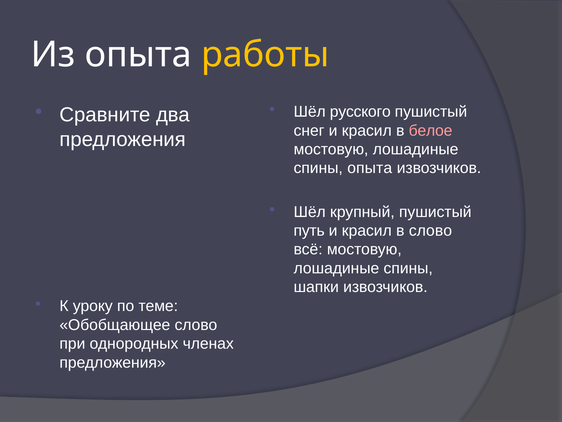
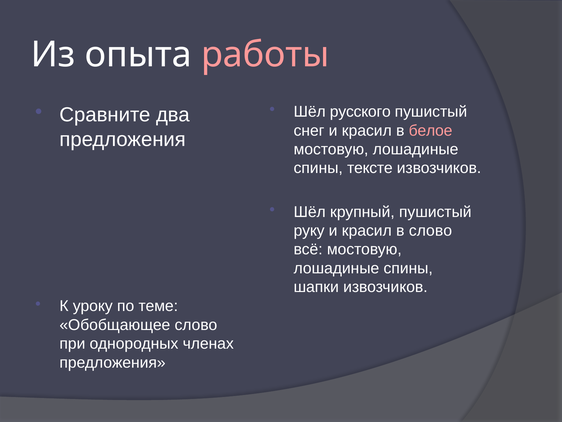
работы colour: yellow -> pink (265, 55)
спины опыта: опыта -> тексте (370, 168)
путь: путь -> руку (309, 230)
